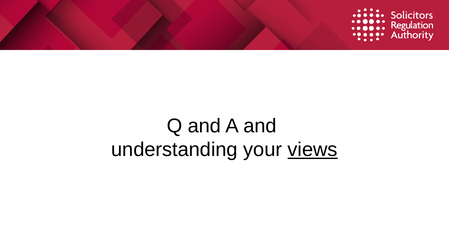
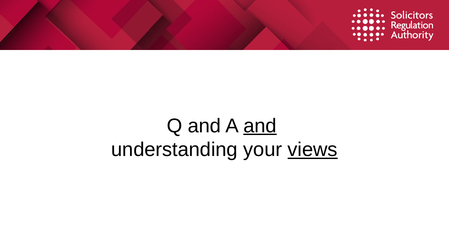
and underline: none -> present (260, 126)
